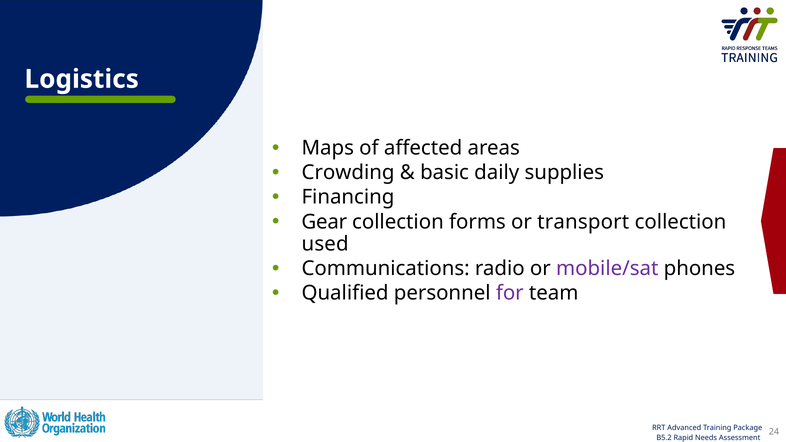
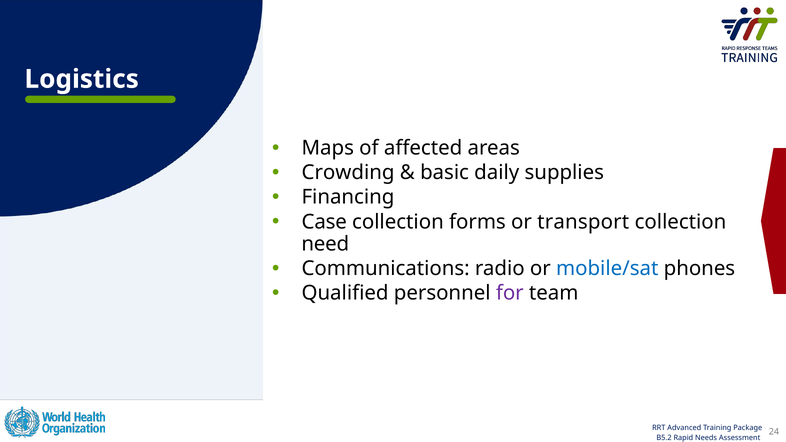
Gear: Gear -> Case (324, 222)
used: used -> need (325, 244)
mobile/sat colour: purple -> blue (607, 268)
